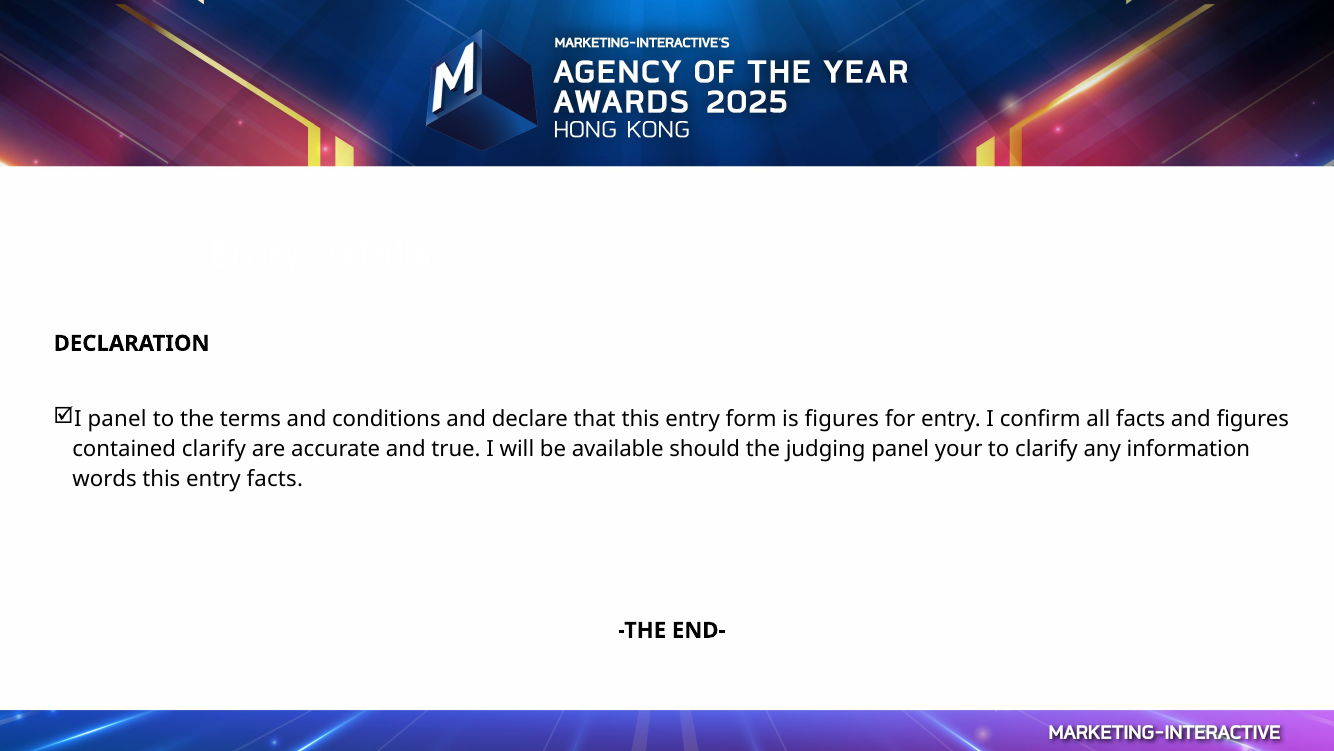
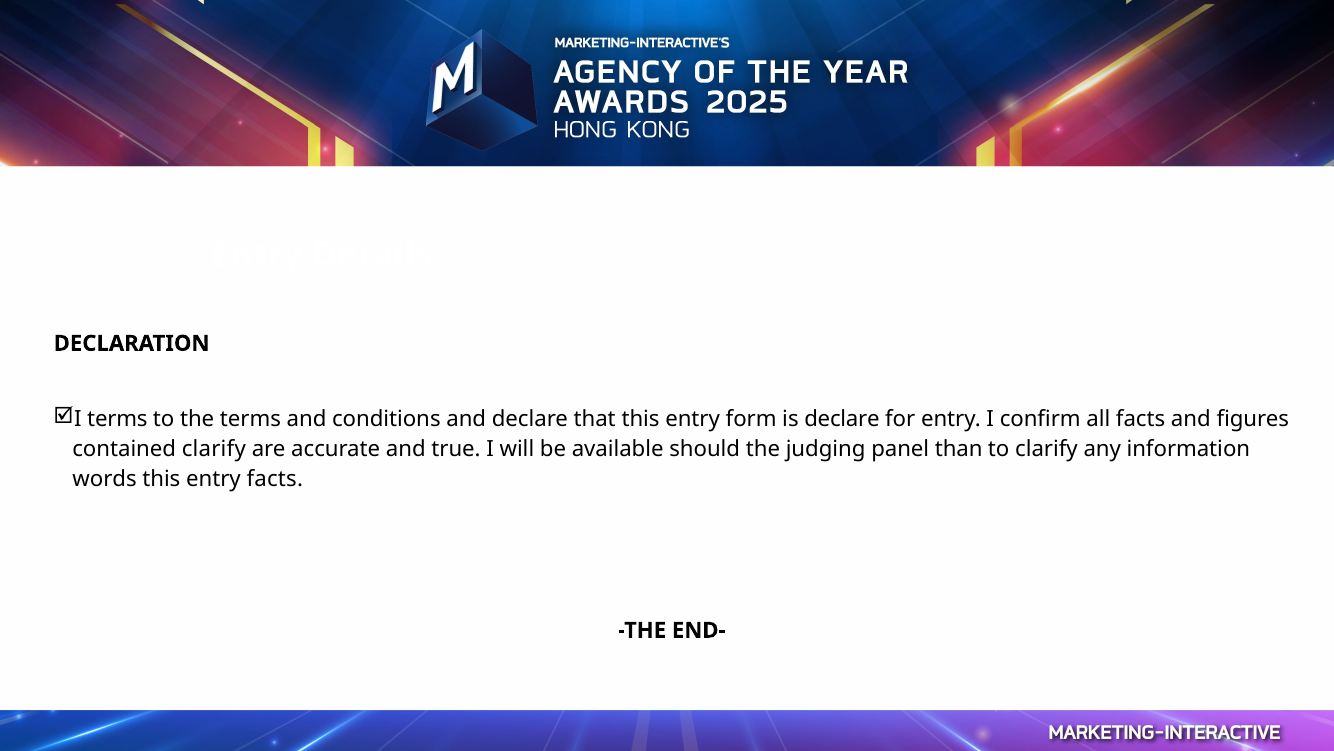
I panel: panel -> terms (117, 419)
is figures: figures -> declare (842, 419)
your: your -> than (959, 449)
